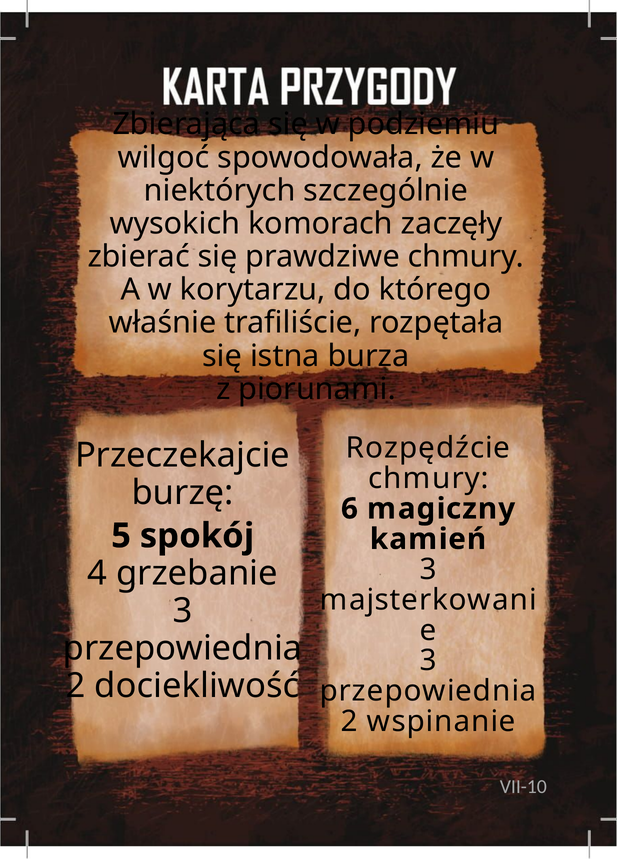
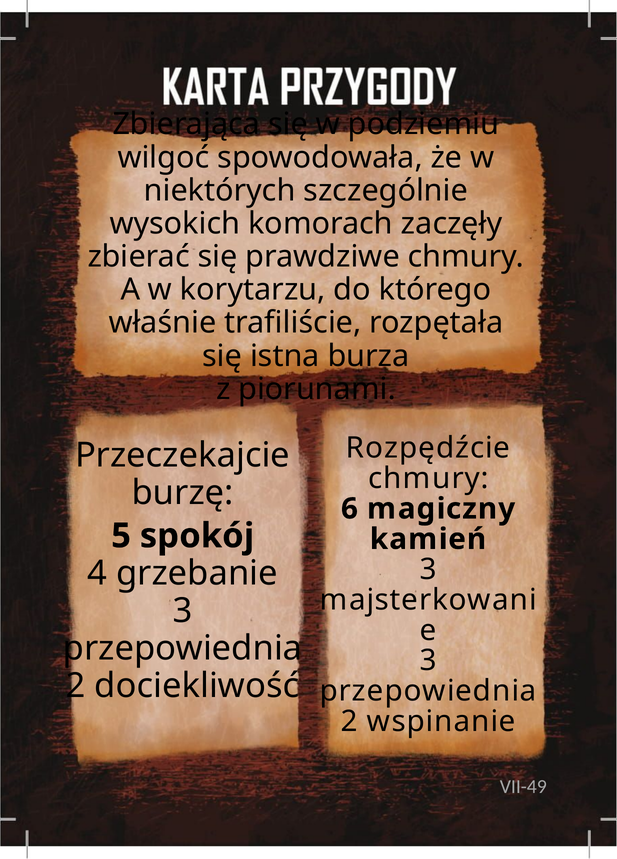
VII-10: VII-10 -> VII-49 (523, 786)
